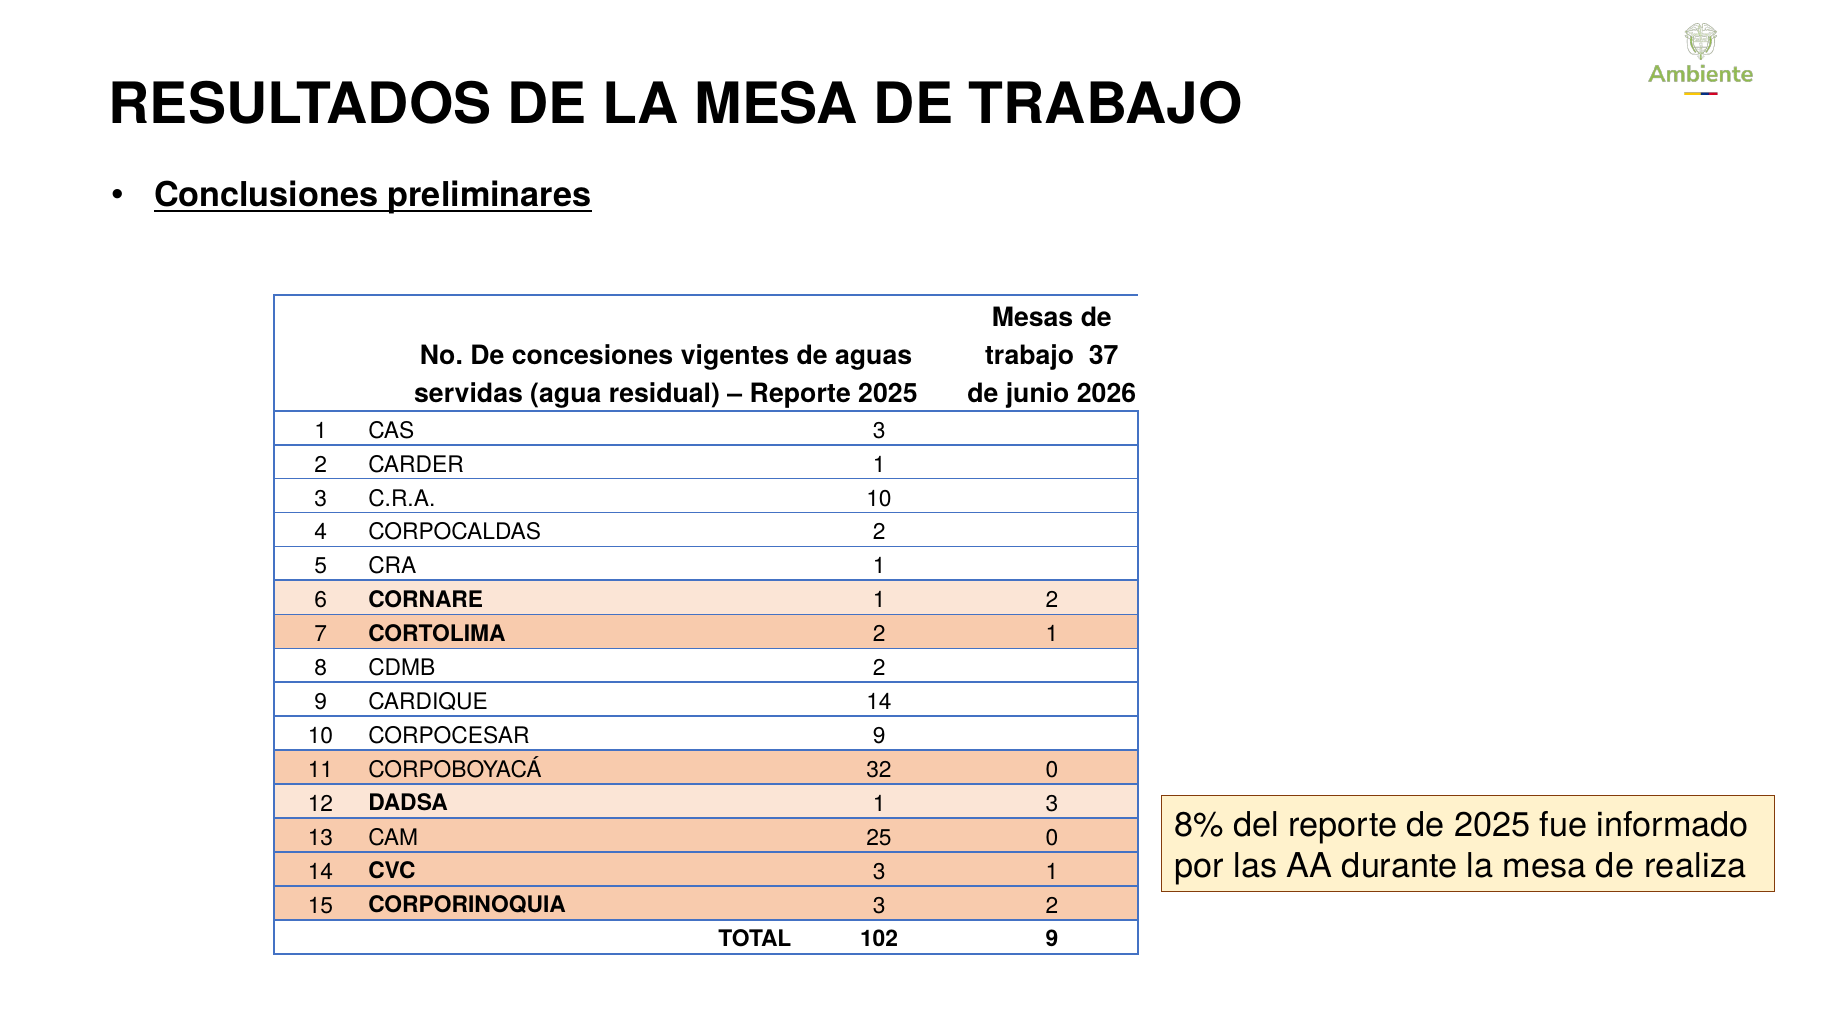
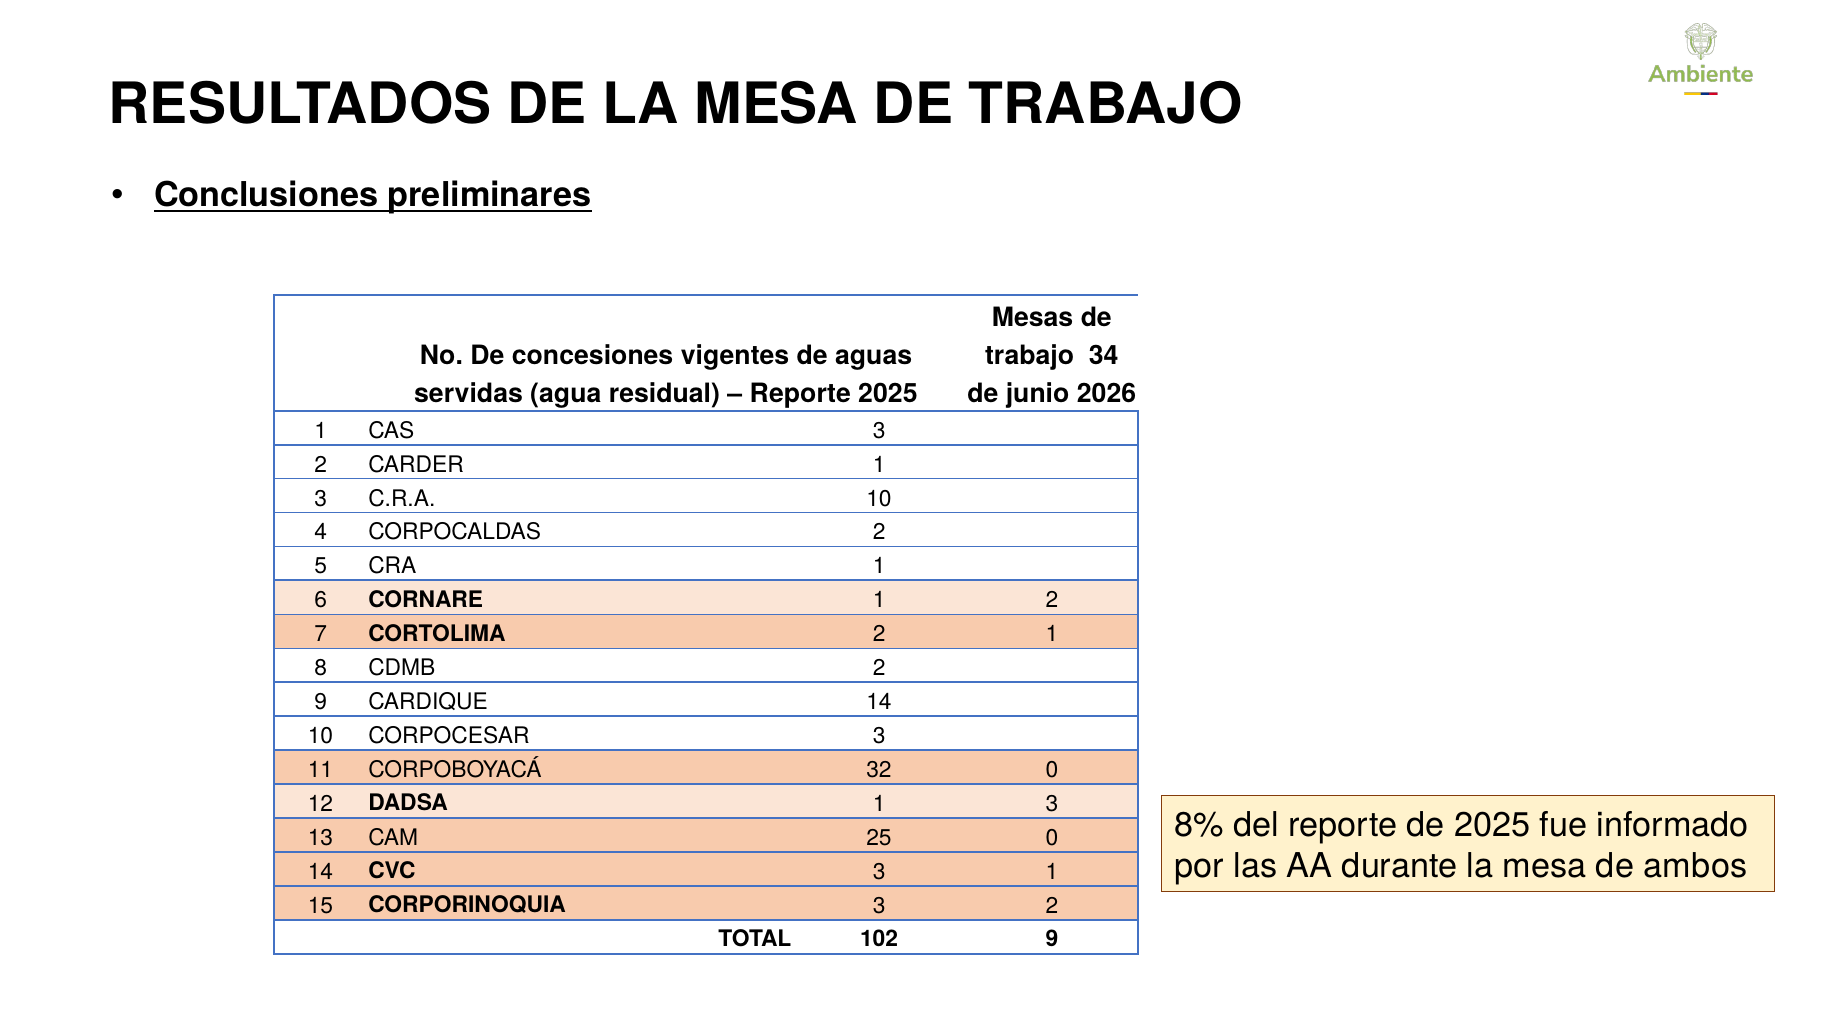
37: 37 -> 34 (1104, 356)
CORPOCESAR 9: 9 -> 3 (879, 736)
realiza: realiza -> ambos (1696, 867)
